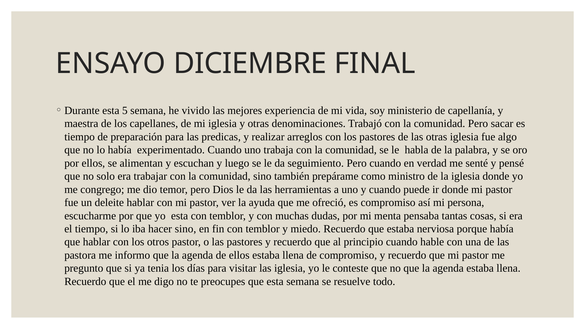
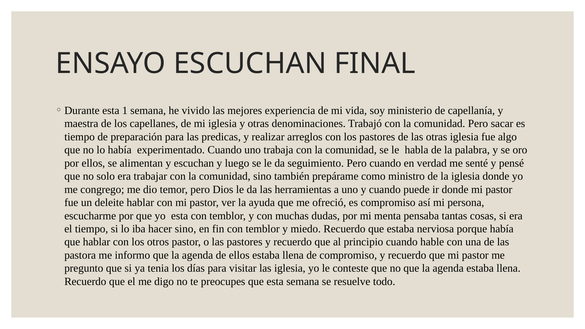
ENSAYO DICIEMBRE: DICIEMBRE -> ESCUCHAN (250, 64)
5: 5 -> 1 (125, 110)
